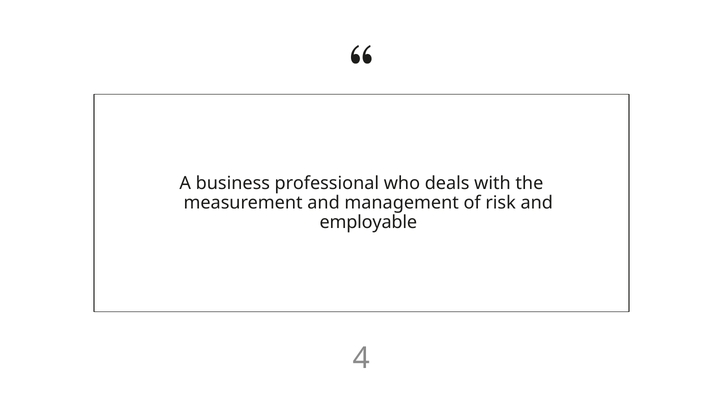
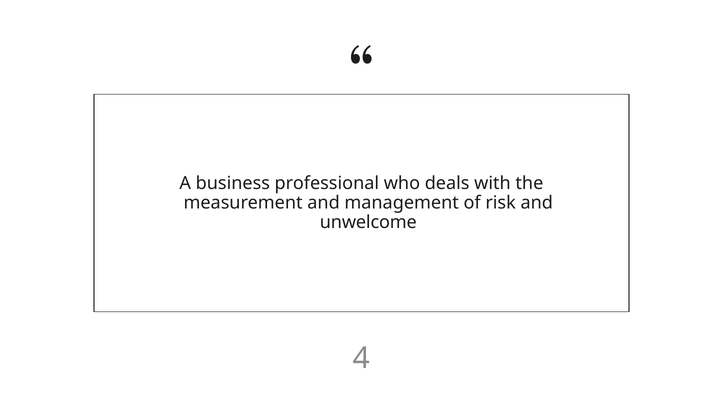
employable: employable -> unwelcome (368, 223)
